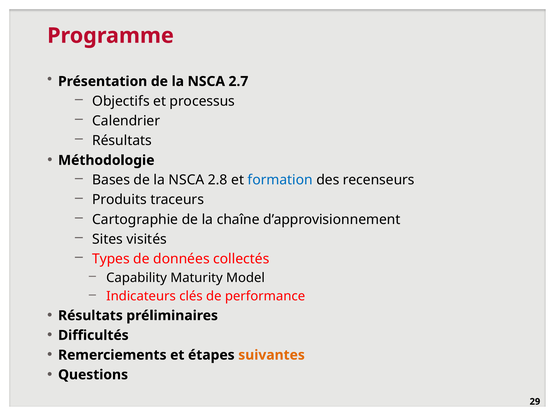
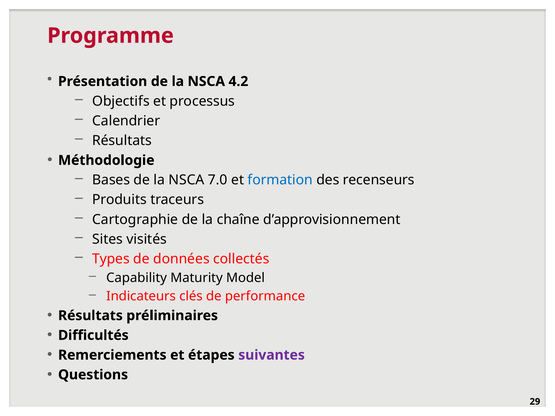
2.7: 2.7 -> 4.2 (238, 81)
2.8: 2.8 -> 7.0 (218, 180)
suivantes colour: orange -> purple (272, 355)
